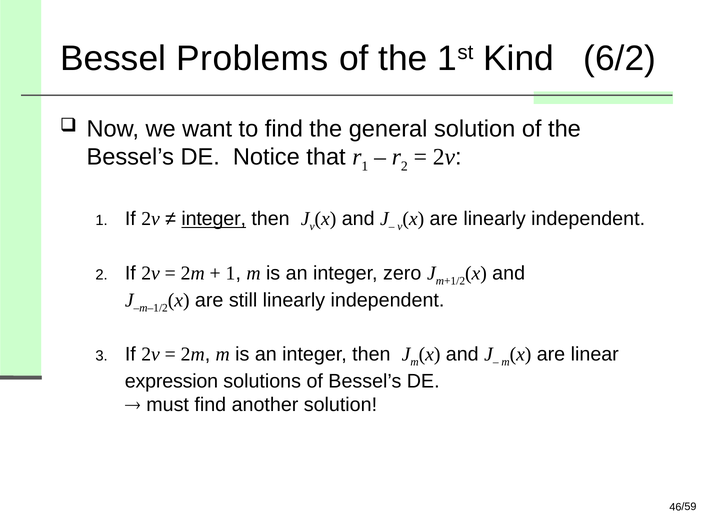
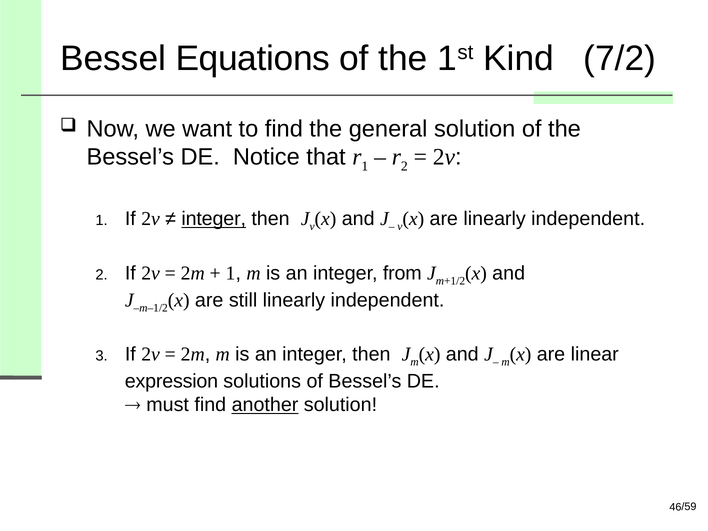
Problems: Problems -> Equations (253, 58)
6/2: 6/2 -> 7/2 (620, 58)
zero: zero -> from (402, 273)
another underline: none -> present (265, 405)
